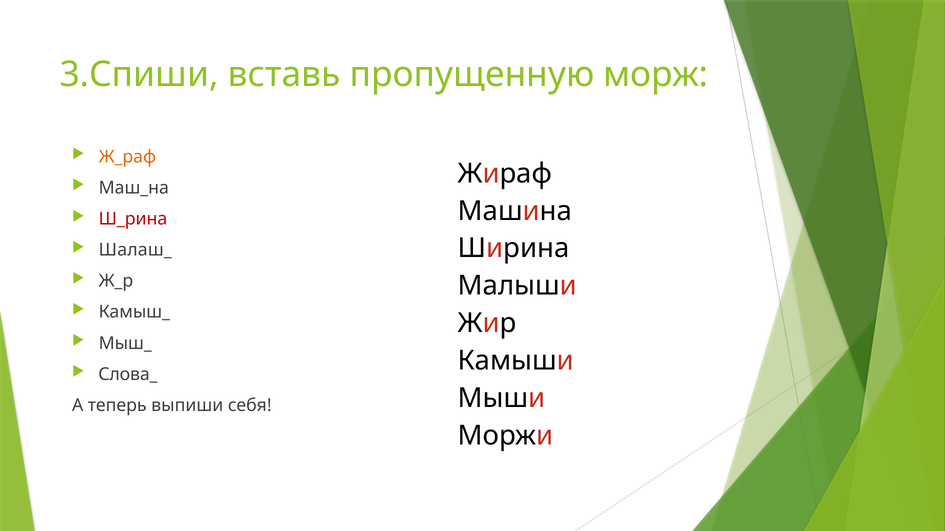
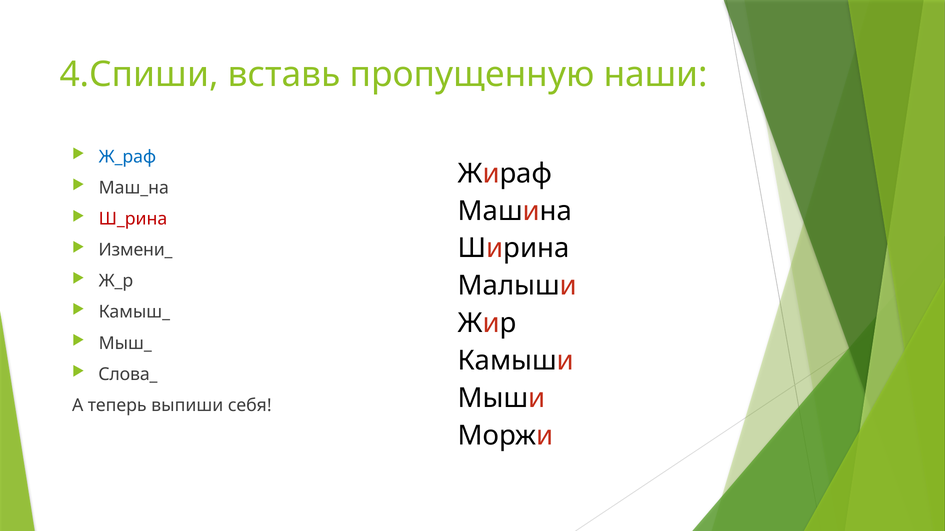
3.Спиши: 3.Спиши -> 4.Спиши (139, 75)
морж: морж -> наши (656, 75)
Ж_раф colour: orange -> blue (127, 157)
Шалаш_: Шалаш_ -> Измени_ (135, 250)
